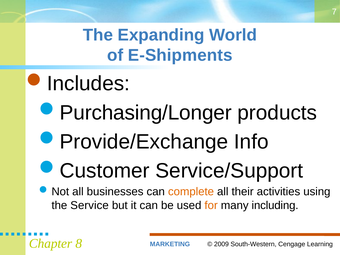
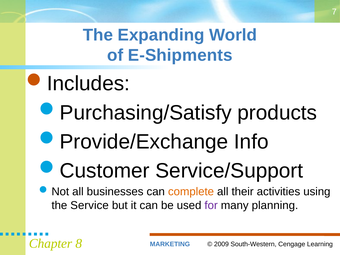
Purchasing/Longer: Purchasing/Longer -> Purchasing/Satisfy (146, 113)
for colour: orange -> purple (211, 205)
including: including -> planning (275, 205)
